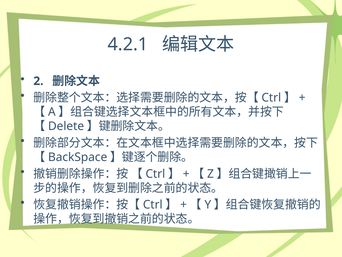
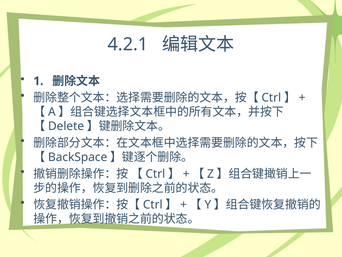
2: 2 -> 1 (38, 81)
